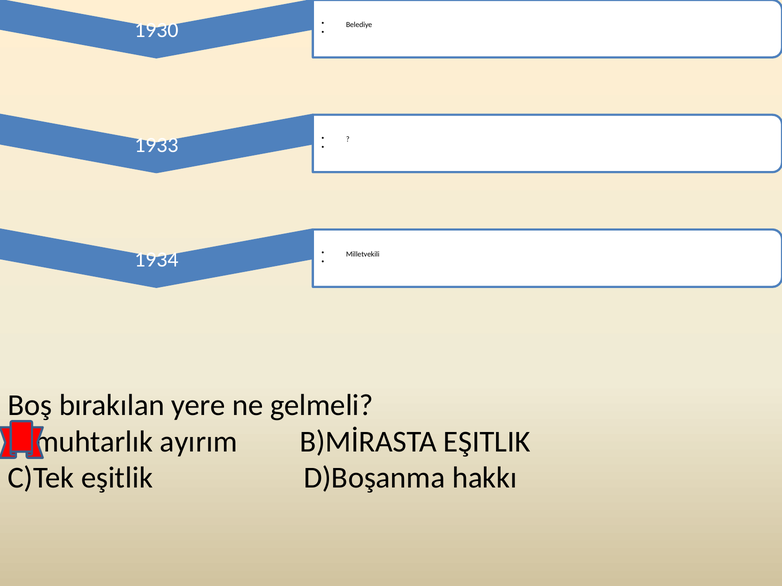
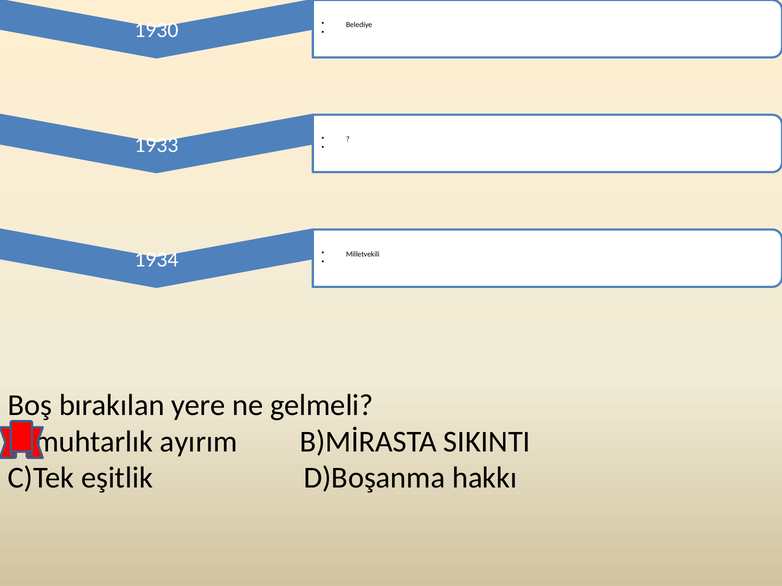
B)MİRASTA EŞITLIK: EŞITLIK -> SIKINTI (487, 442)
